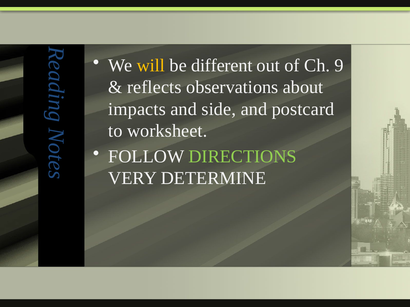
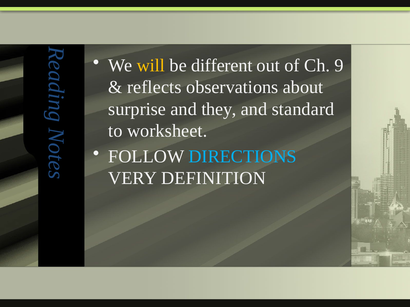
impacts: impacts -> surprise (137, 109)
side: side -> they (219, 109)
postcard: postcard -> standard (303, 109)
DIRECTIONS colour: light green -> light blue (243, 157)
DETERMINE: DETERMINE -> DEFINITION (213, 179)
